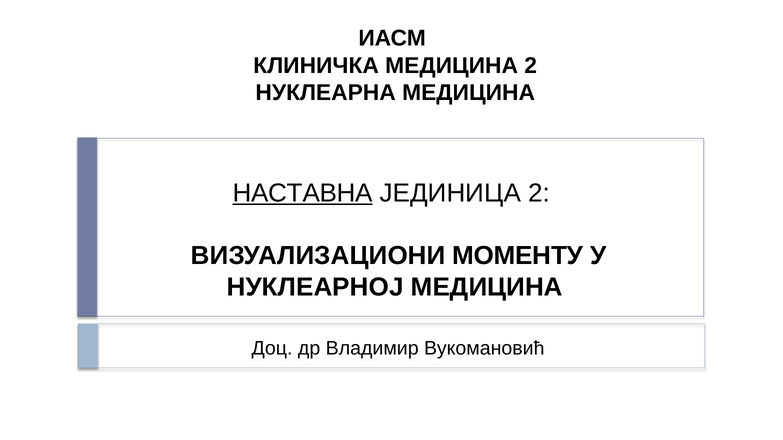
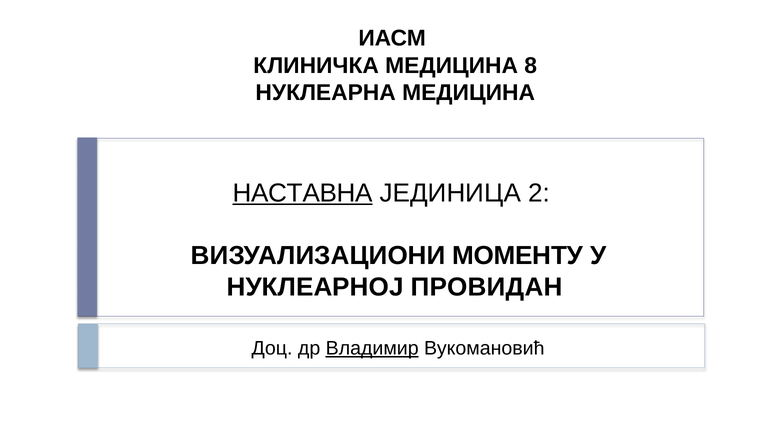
МЕДИЦИНА 2: 2 -> 8 (531, 66)
НУКЛЕАРНОЈ МЕДИЦИНА: МЕДИЦИНА -> ПРОВИДАН (487, 287)
Владимир underline: none -> present (372, 349)
